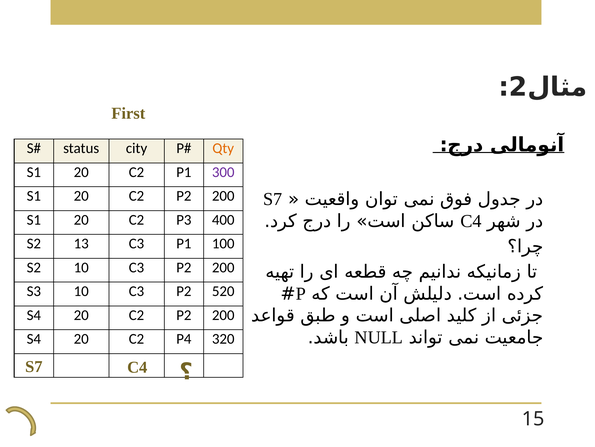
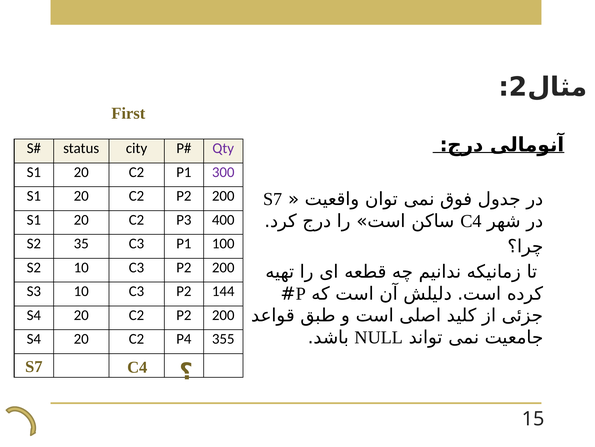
Qty colour: orange -> purple (223, 148)
13: 13 -> 35 (81, 243)
520: 520 -> 144 (223, 291)
320: 320 -> 355 (223, 339)
